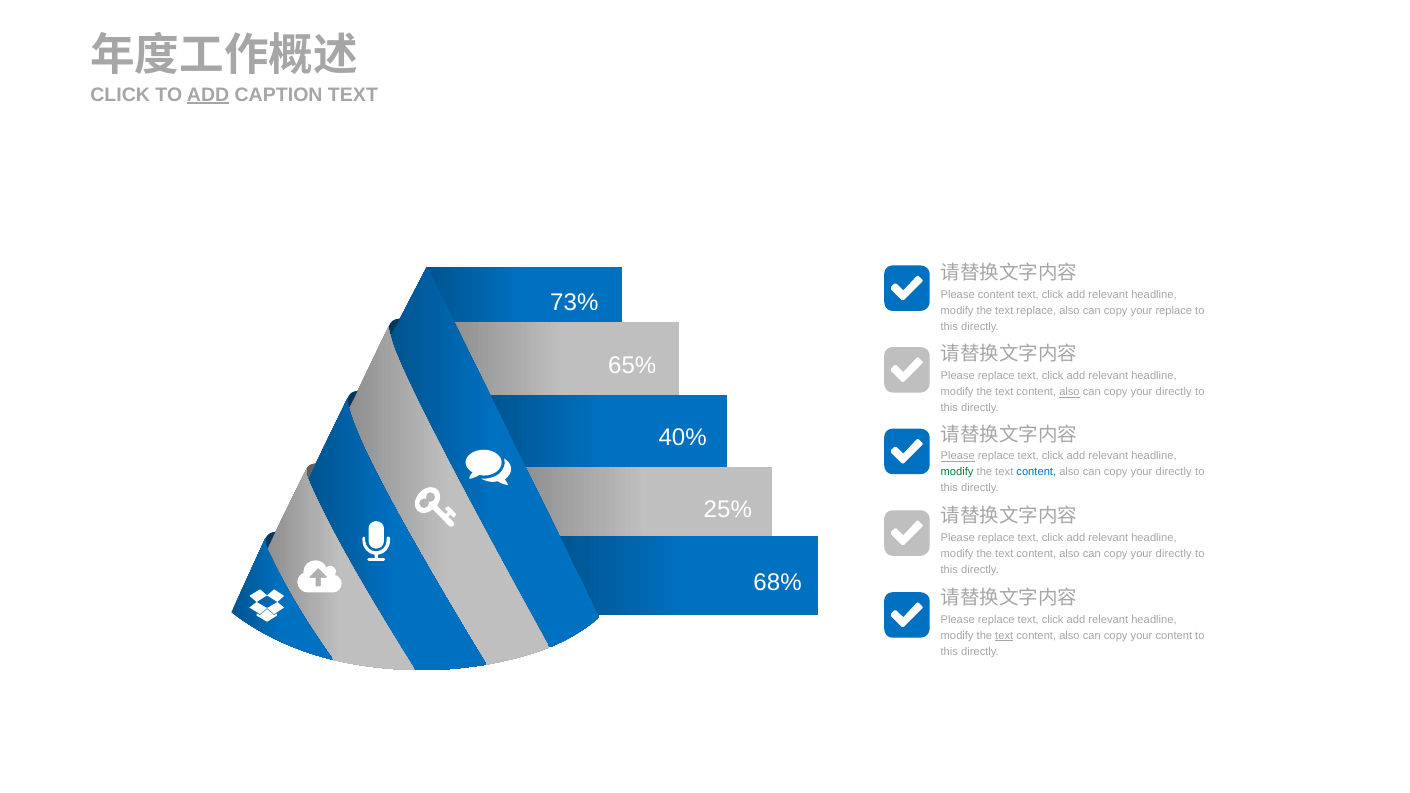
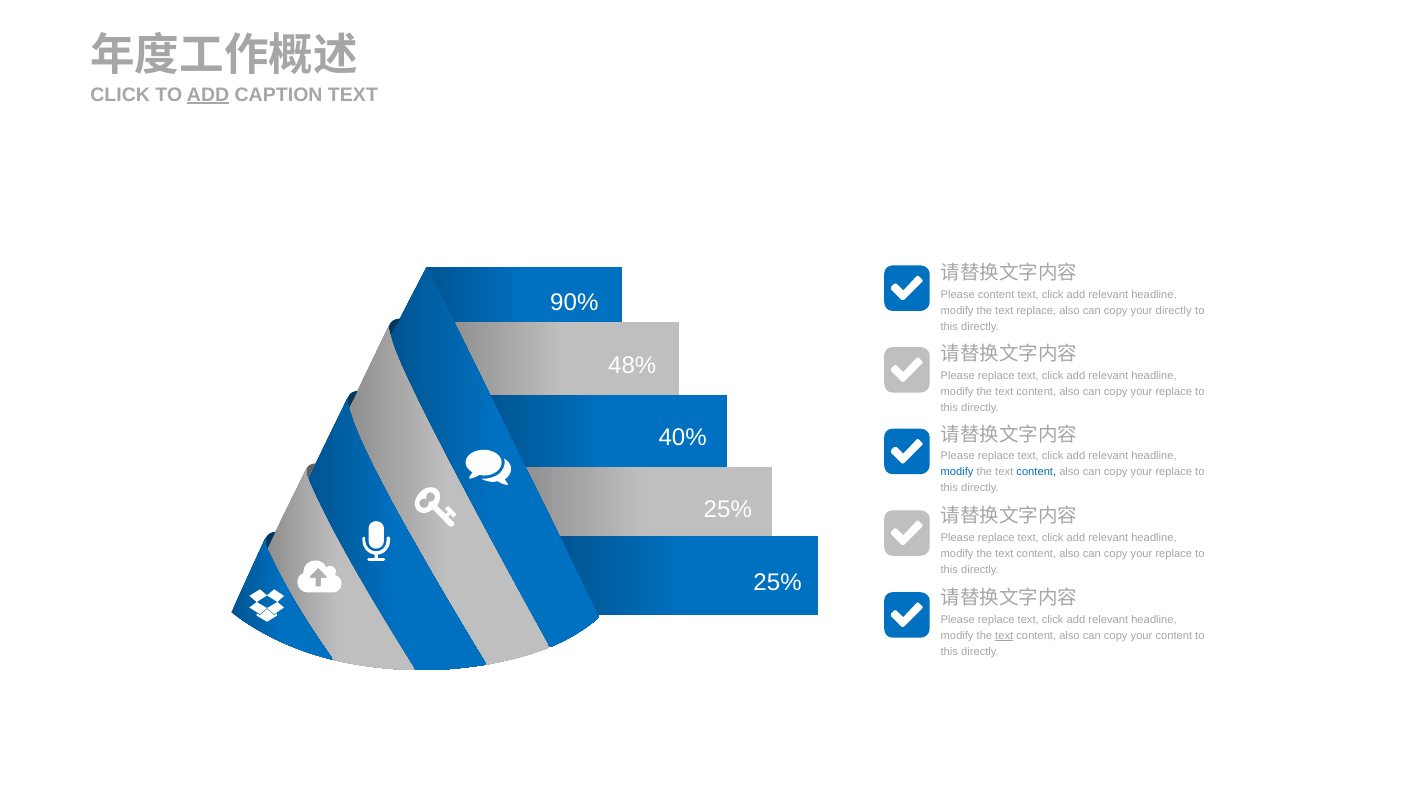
73%: 73% -> 90% (574, 303)
your replace: replace -> directly (1174, 311)
65%: 65% -> 48% (632, 365)
also underline: present -> none (1069, 392)
directly: directly -> replace (1174, 392)
Please underline: present -> none (958, 456)
modify colour: green -> blue (957, 472)
directly: directly -> replace (1174, 472)
directly: directly -> replace (1174, 554)
68%: 68% -> 25% (778, 583)
